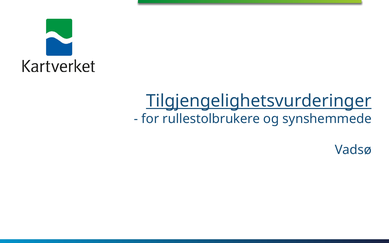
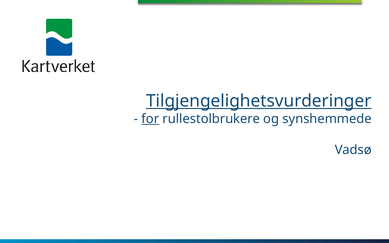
for underline: none -> present (150, 119)
